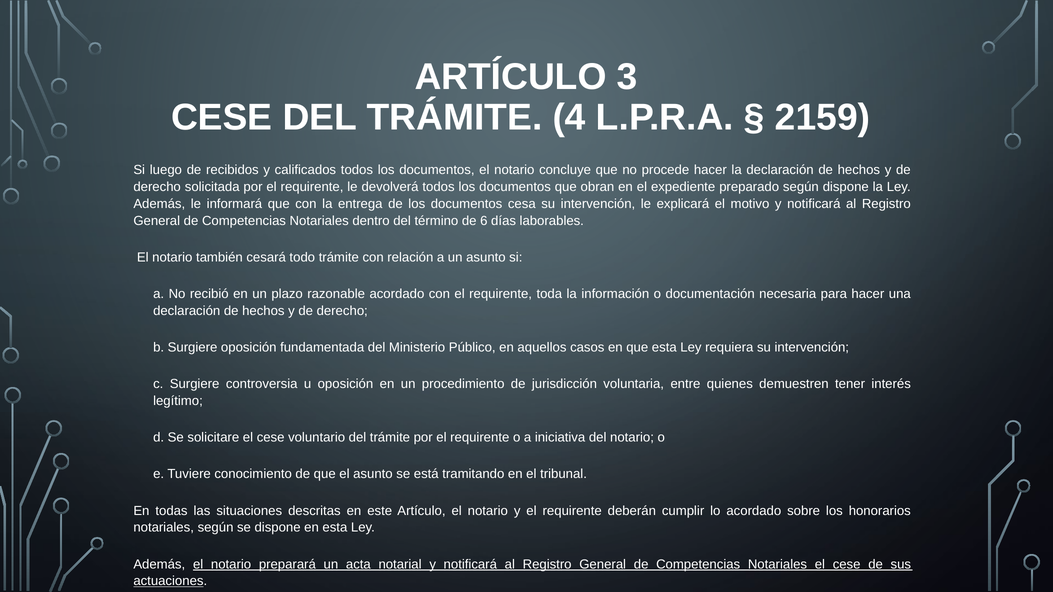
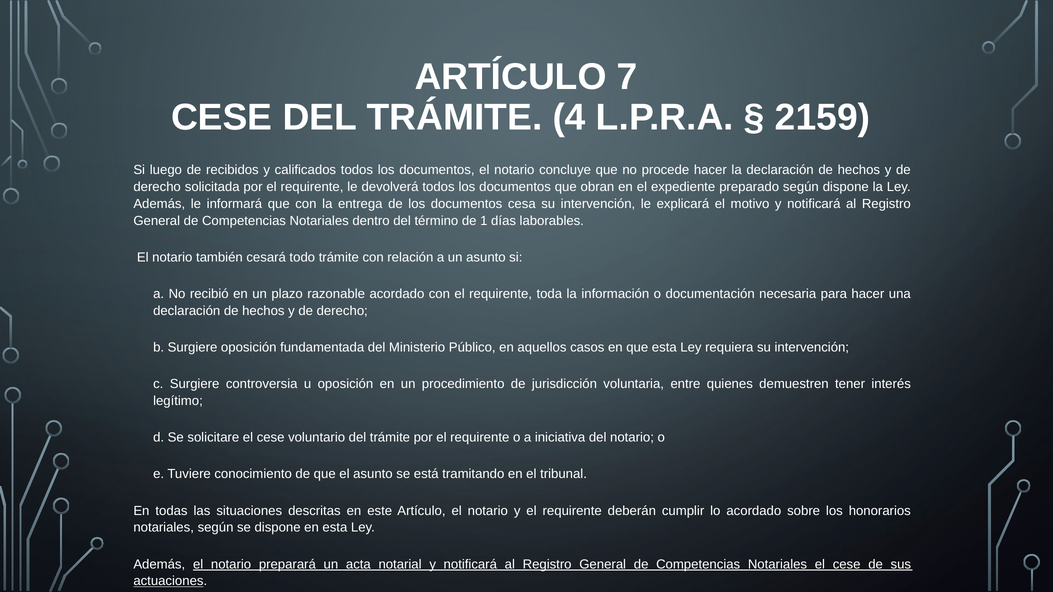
3: 3 -> 7 (627, 77)
6: 6 -> 1 (484, 221)
